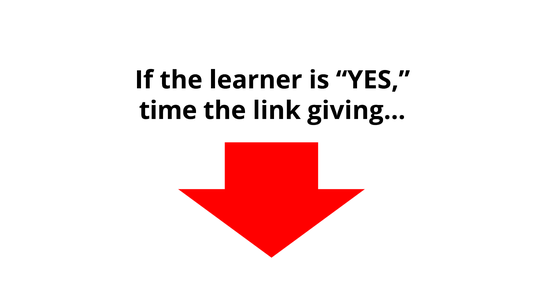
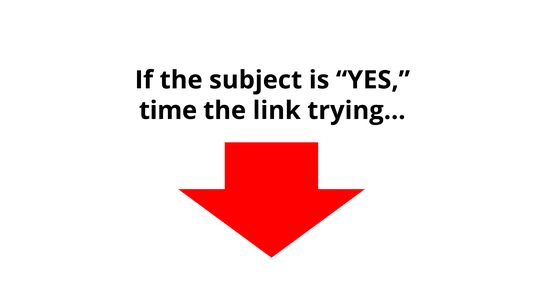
learner: learner -> subject (256, 80)
giving…: giving… -> trying… (356, 111)
